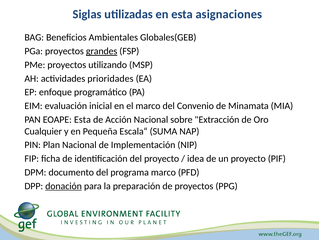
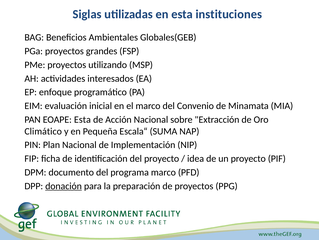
asignaciones: asignaciones -> instituciones (229, 14)
grandes underline: present -> none (102, 51)
prioridades: prioridades -> interesados (110, 78)
Cualquier: Cualquier -> Climático (43, 131)
